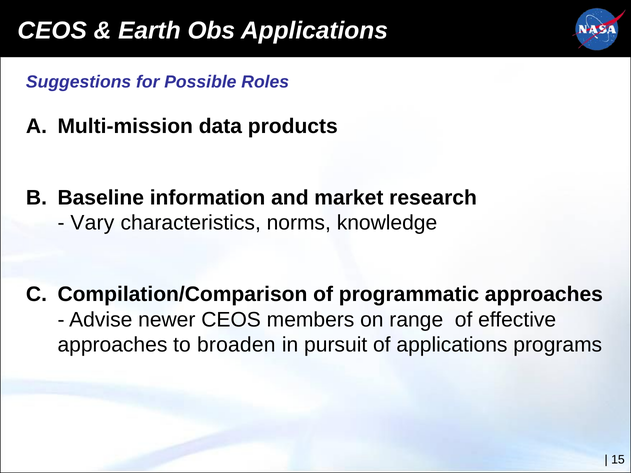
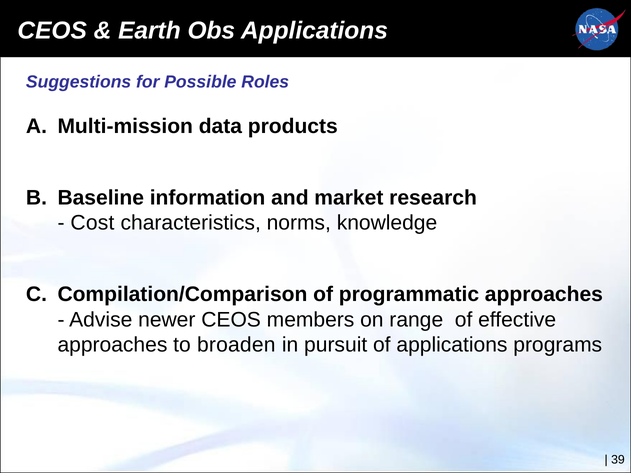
Vary: Vary -> Cost (92, 223)
15: 15 -> 39 (618, 460)
